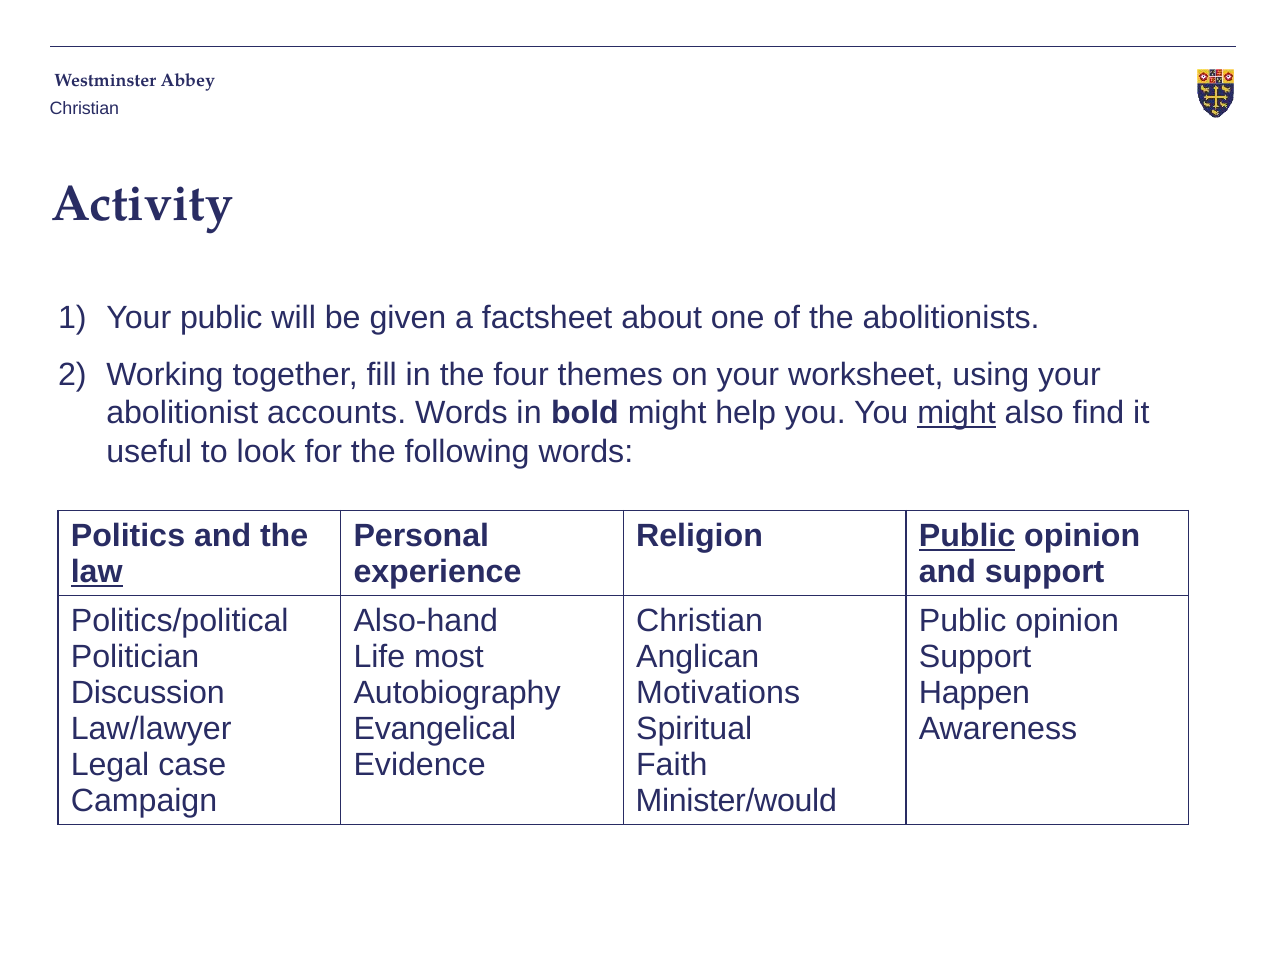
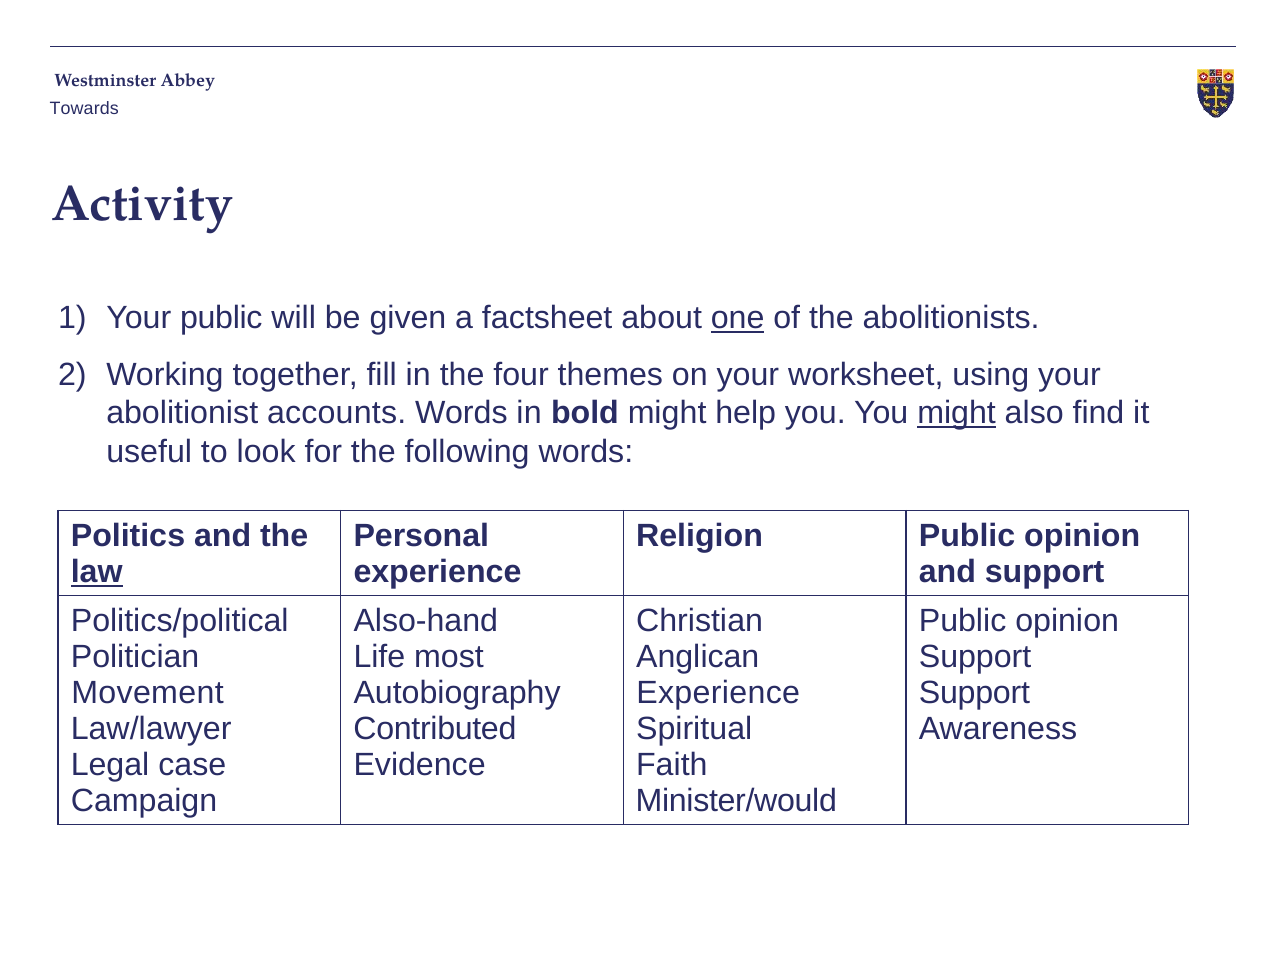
Christian: Christian -> Towards (84, 109)
one underline: none -> present (738, 318)
Public underline: present -> none (967, 536)
Discussion: Discussion -> Movement (147, 693)
Motivations: Motivations -> Experience (718, 693)
Happen: Happen -> Support (974, 693)
Evangelical: Evangelical -> Contributed (435, 729)
